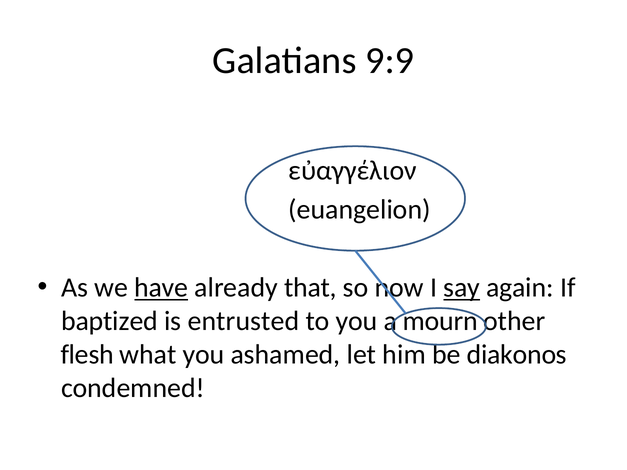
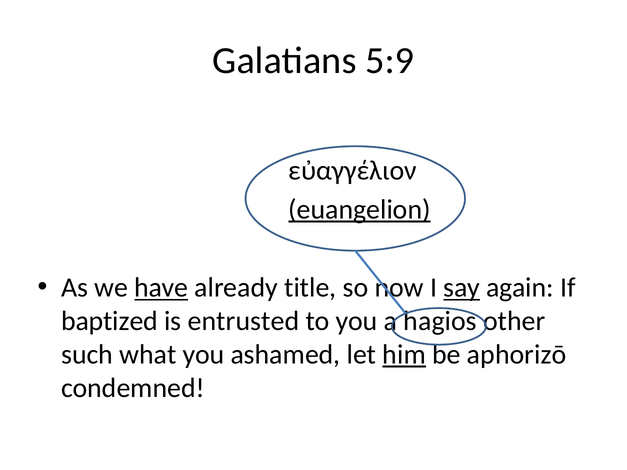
9:9: 9:9 -> 5:9 (390, 61)
euangelion underline: none -> present (360, 210)
that: that -> title (310, 288)
mourn: mourn -> hagios (440, 321)
flesh: flesh -> such (87, 355)
him underline: none -> present (404, 355)
diakonos: diakonos -> aphorizō (517, 355)
